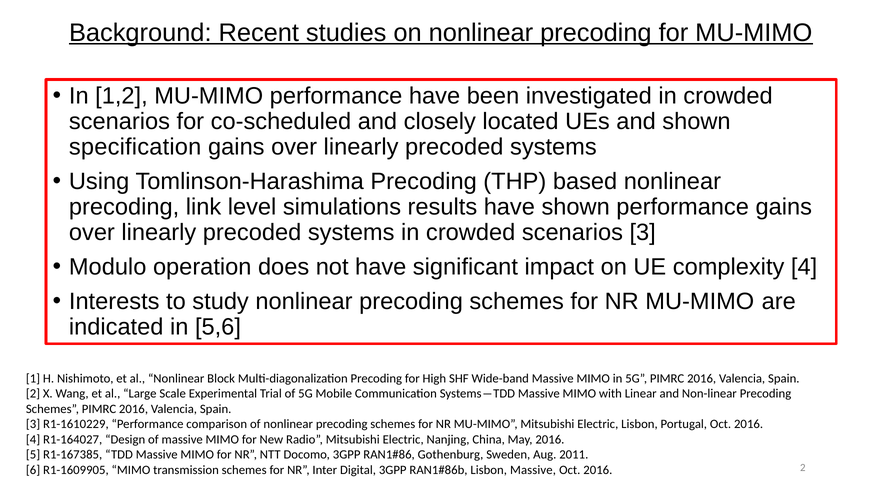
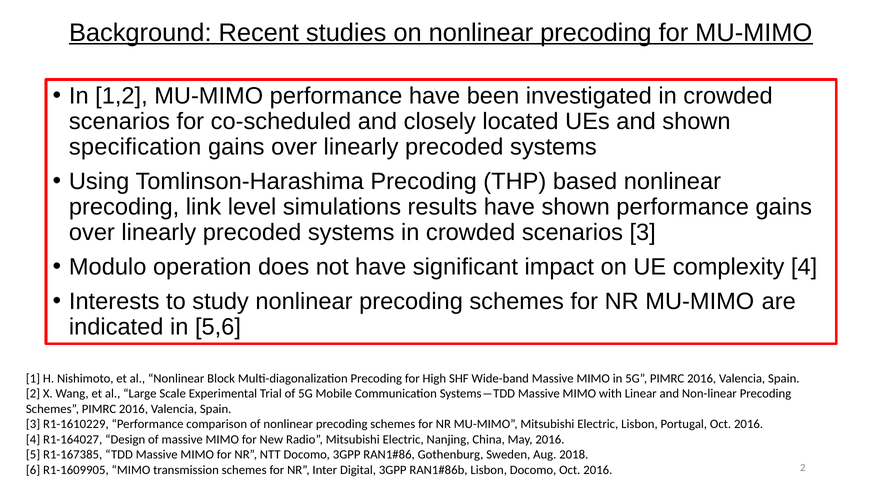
2011: 2011 -> 2018 (574, 455)
Lisbon Massive: Massive -> Docomo (533, 471)
